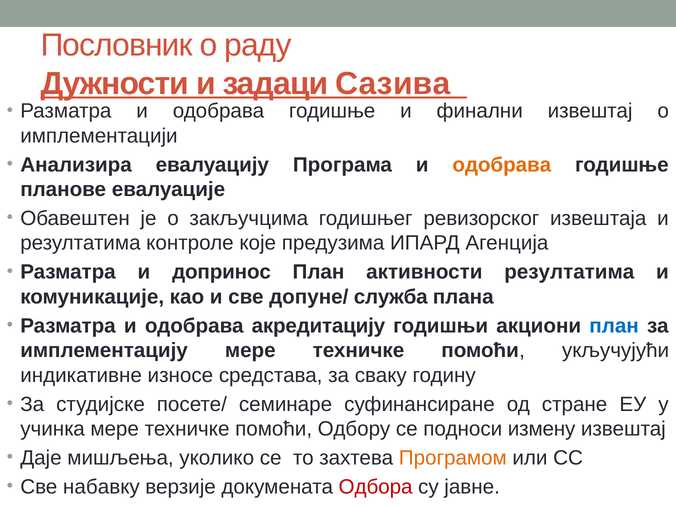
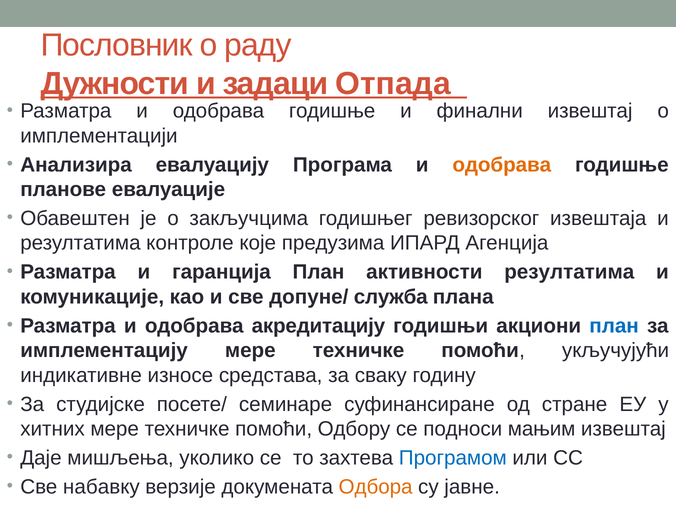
Сазива: Сазива -> Отпада (393, 84)
допринос: допринос -> гаранција (221, 272)
учинка: учинка -> хитних (53, 429)
измену: измену -> мањим (542, 429)
Програмом colour: orange -> blue (453, 458)
Одбора colour: red -> orange (376, 487)
